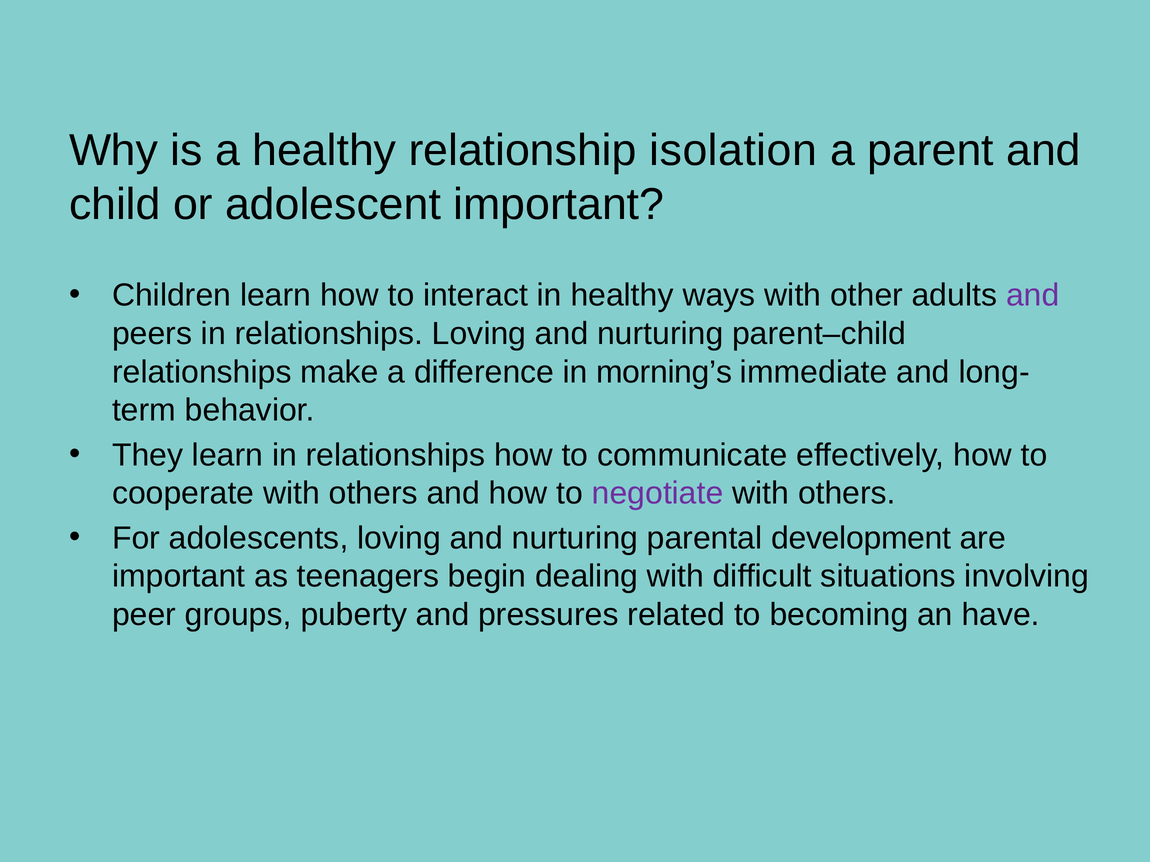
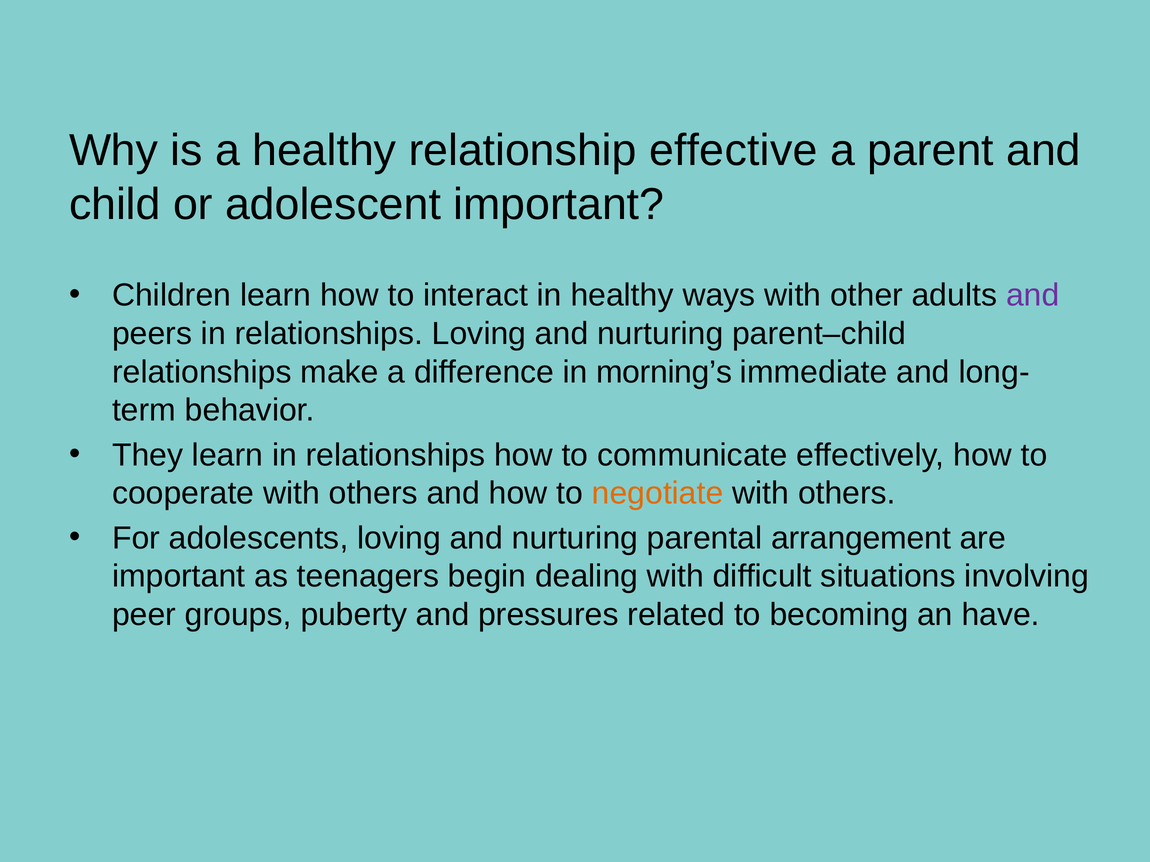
isolation: isolation -> effective (733, 151)
negotiate colour: purple -> orange (658, 494)
development: development -> arrangement (861, 538)
